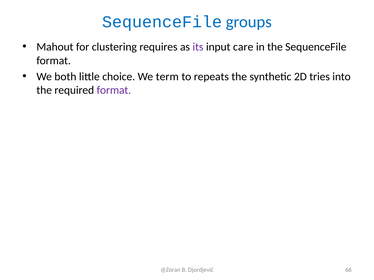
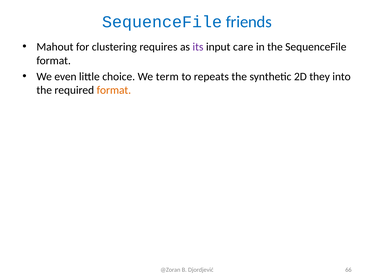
groups: groups -> friends (249, 22)
both: both -> even (65, 77)
tries: tries -> they (320, 77)
format colour: purple -> orange (114, 90)
